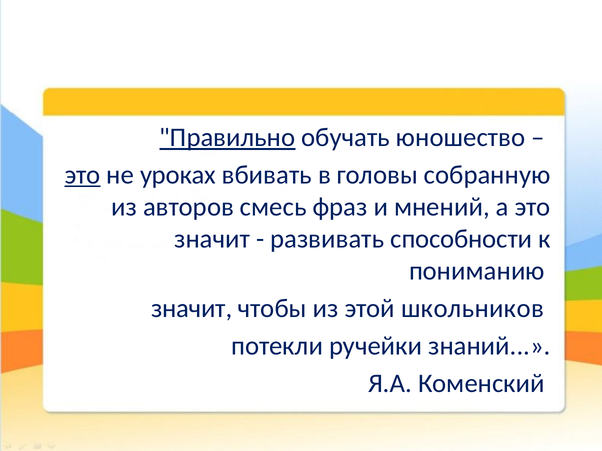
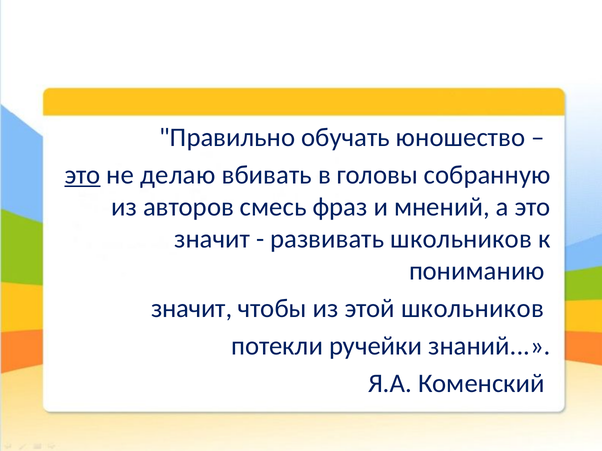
Правильно underline: present -> none (227, 138)
уроках: уроках -> делаю (178, 175)
развивать способности: способности -> школьников (461, 239)
